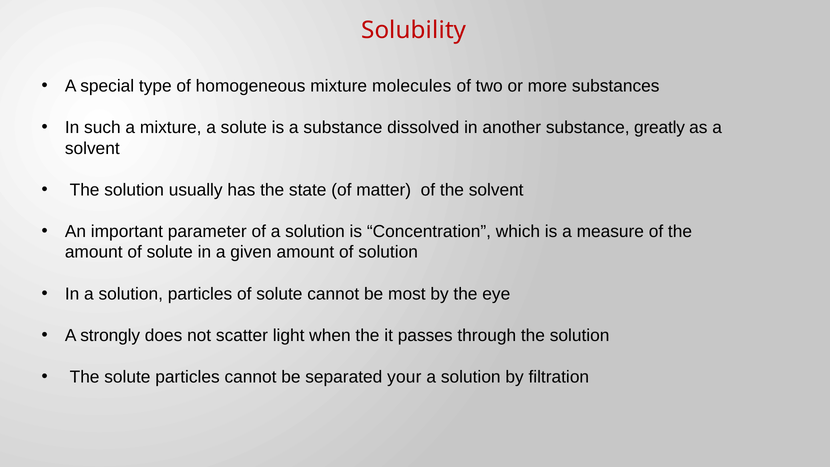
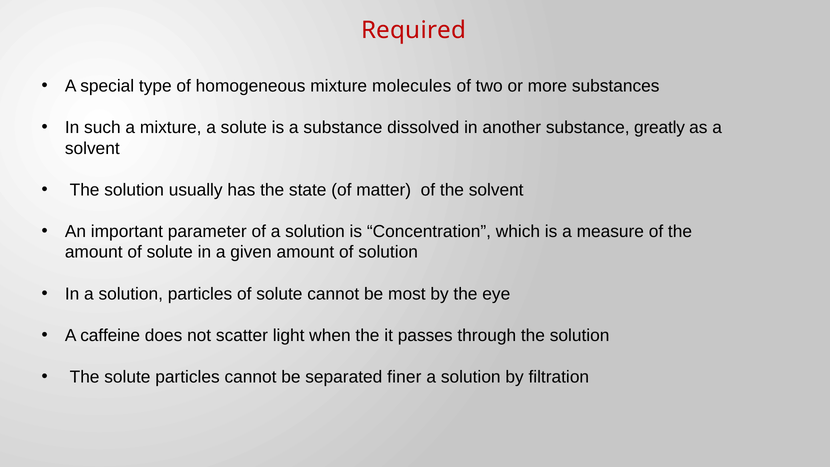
Solubility: Solubility -> Required (414, 30)
strongly: strongly -> caffeine (110, 335)
your: your -> finer (404, 377)
